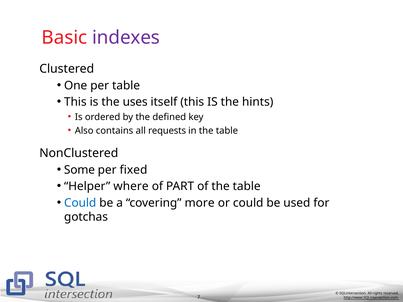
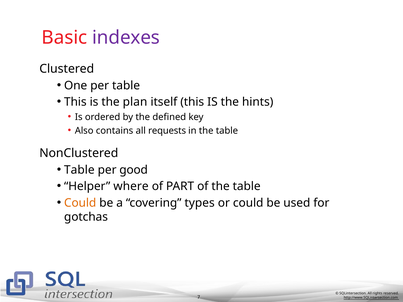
uses: uses -> plan (135, 102)
Some: Some -> Table (79, 170)
fixed: fixed -> good (134, 170)
Could colour: blue -> orange (80, 203)
more: more -> types (200, 203)
